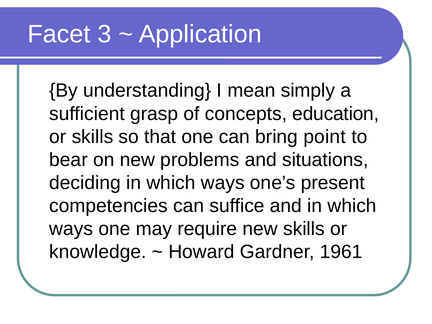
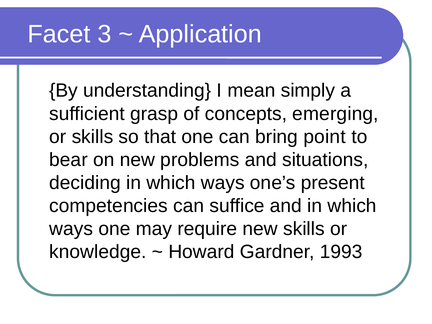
education: education -> emerging (335, 114)
1961: 1961 -> 1993 (341, 252)
